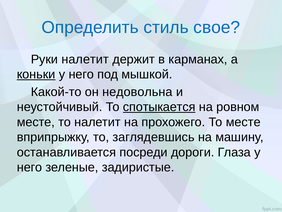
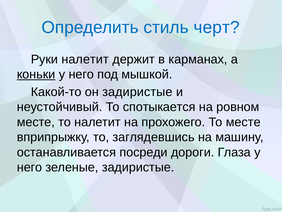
свое: свое -> черт (217, 27)
он недовольна: недовольна -> задиристые (137, 92)
спотыкается underline: present -> none (159, 107)
